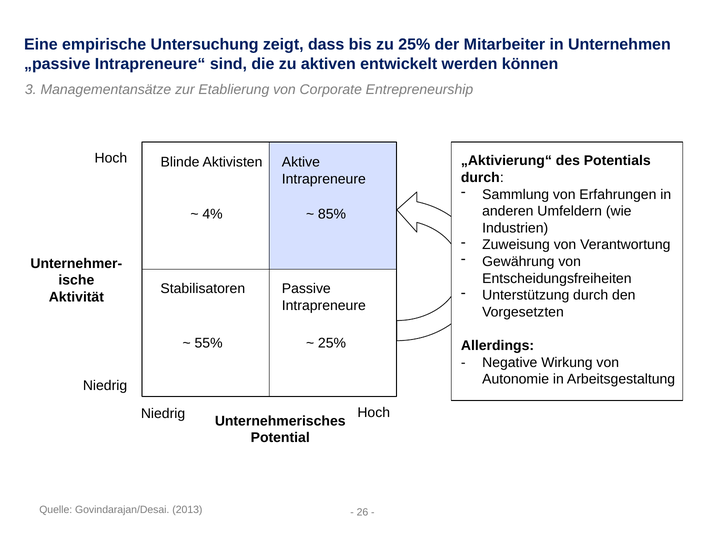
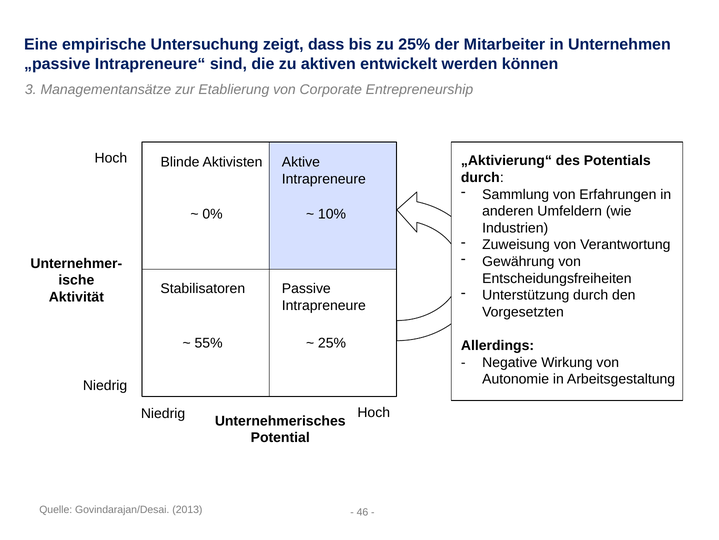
4%: 4% -> 0% (213, 214)
85%: 85% -> 10% (332, 214)
26: 26 -> 46 (363, 512)
